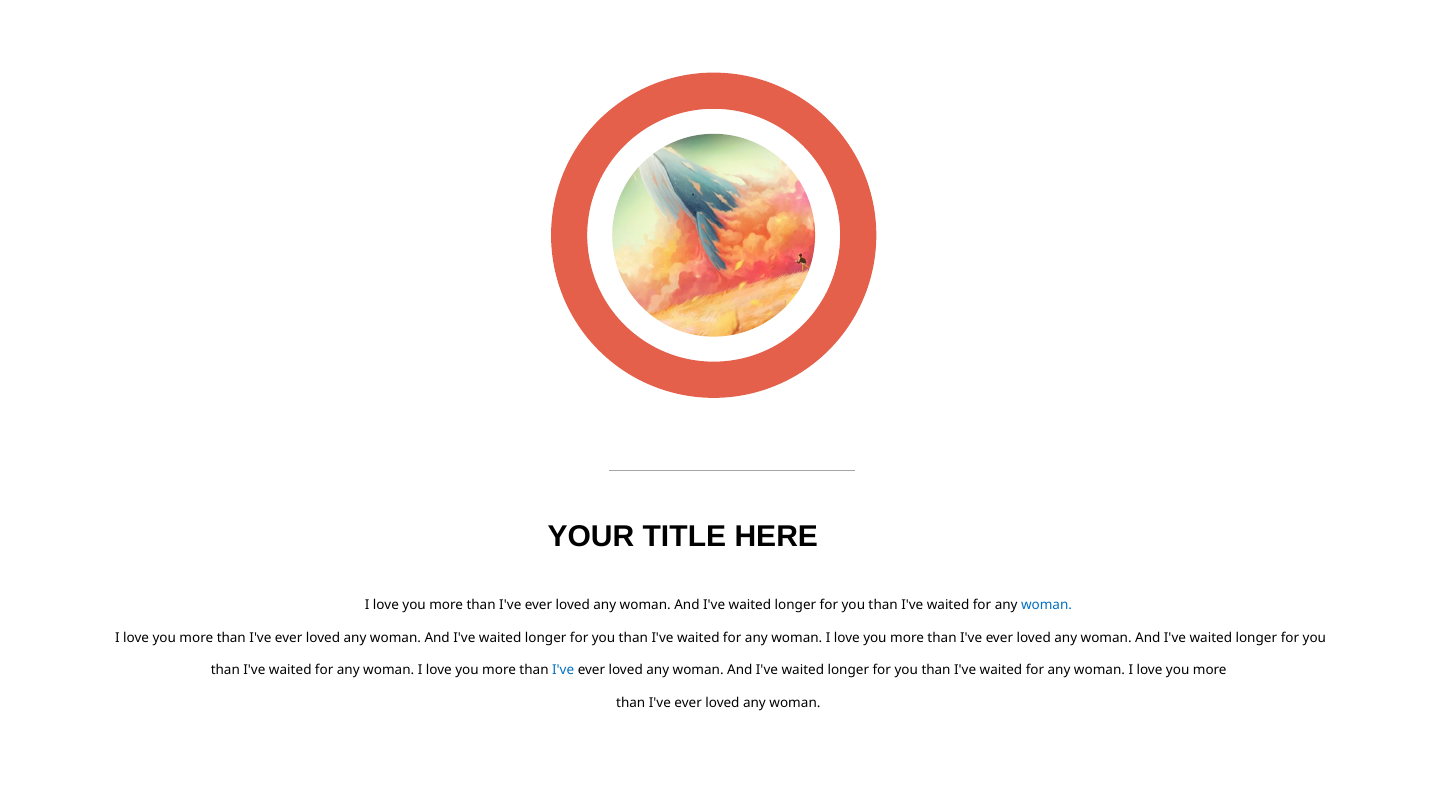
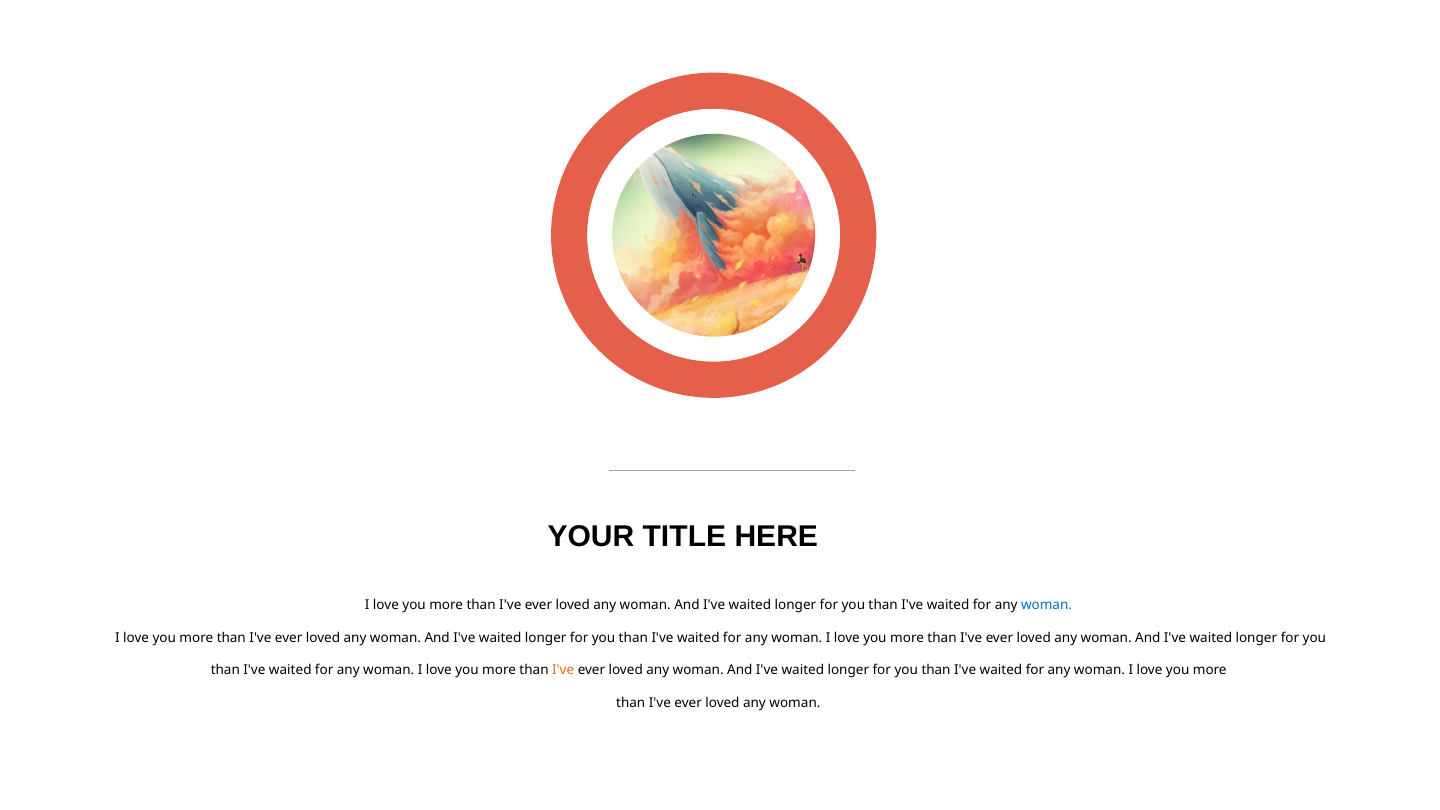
I've colour: blue -> orange (563, 670)
